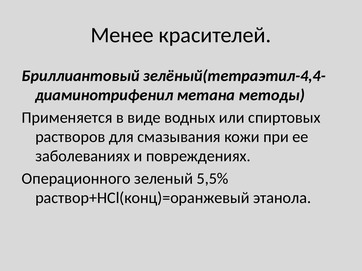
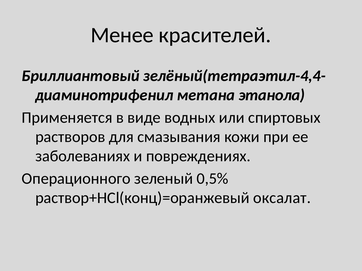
методы: методы -> этанола (272, 95)
5,5%: 5,5% -> 0,5% (213, 179)
этанола: этанола -> оксалат (282, 198)
